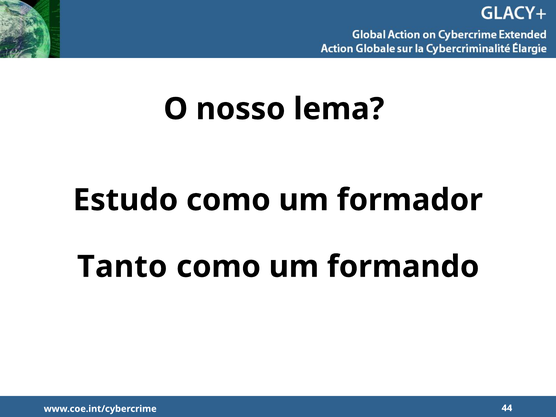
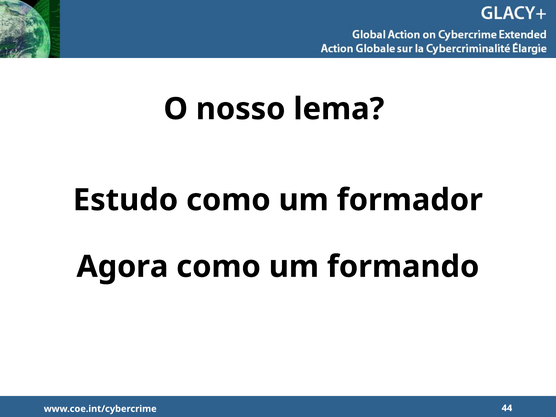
Tanto: Tanto -> Agora (122, 267)
